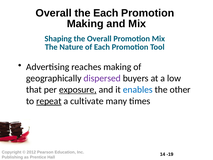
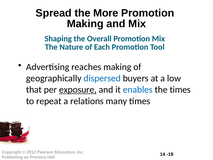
Overall: Overall -> Spread (54, 13)
the Each: Each -> More (106, 13)
dispersed colour: purple -> blue (102, 78)
the other: other -> times (180, 90)
repeat underline: present -> none (49, 101)
cultivate: cultivate -> relations (87, 101)
